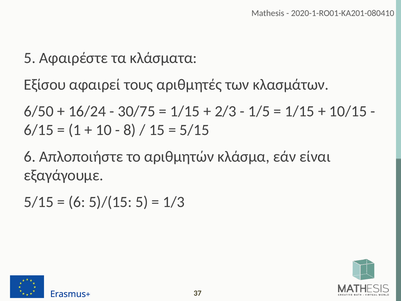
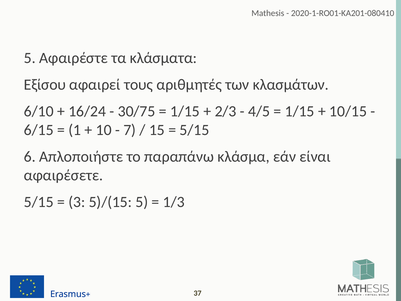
6/50: 6/50 -> 6/10 (39, 111)
1/5: 1/5 -> 4/5 (259, 111)
8: 8 -> 7 (130, 130)
αριθμητών: αριθμητών -> παραπάνω (179, 156)
εξαγάγουμε: εξαγάγουμε -> αφαιρέσετε (64, 175)
6: 6 -> 3 (77, 202)
